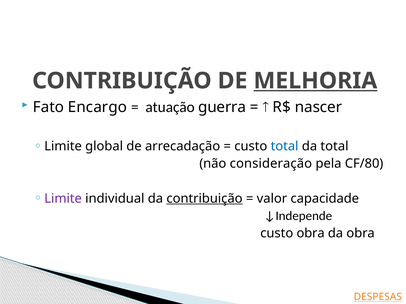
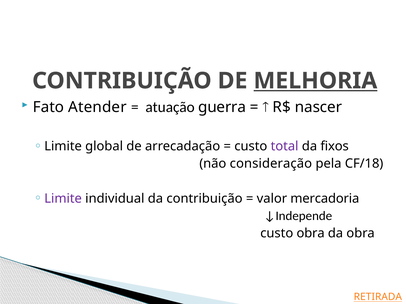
Encargo: Encargo -> Atender (97, 107)
total colour: blue -> purple (285, 147)
da total: total -> fixos (335, 147)
CF/80: CF/80 -> CF/18 (364, 164)
contribuição underline: present -> none (205, 199)
capacidade: capacidade -> mercadoria (325, 199)
DESPESAS: DESPESAS -> RETIRADA (378, 297)
